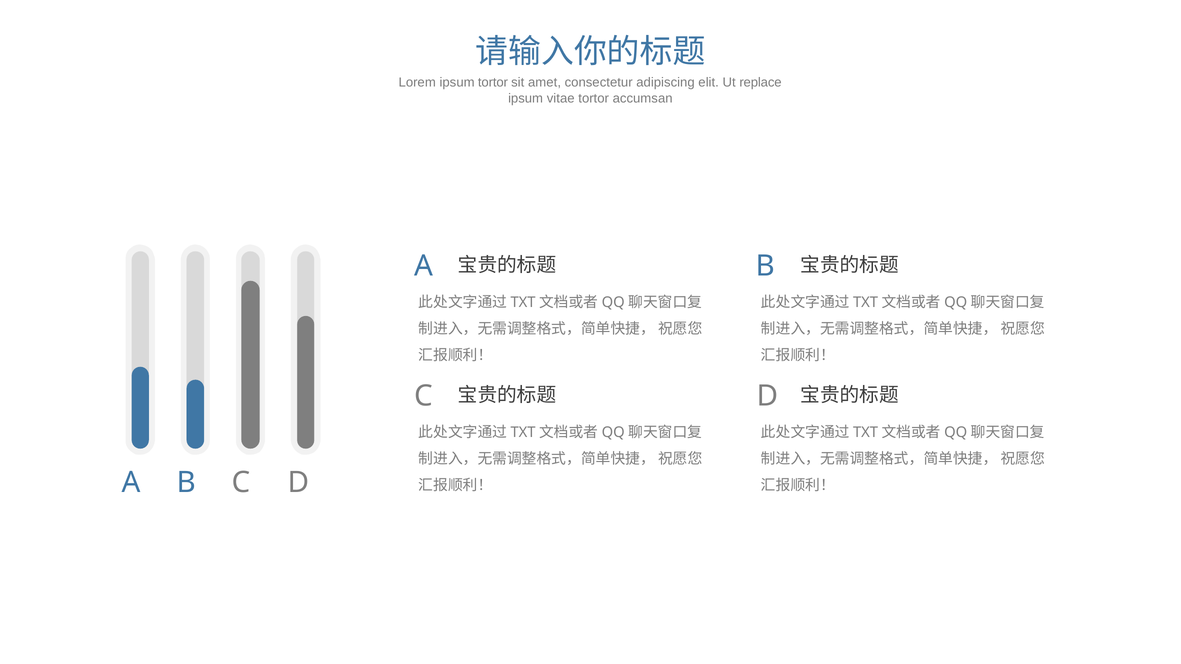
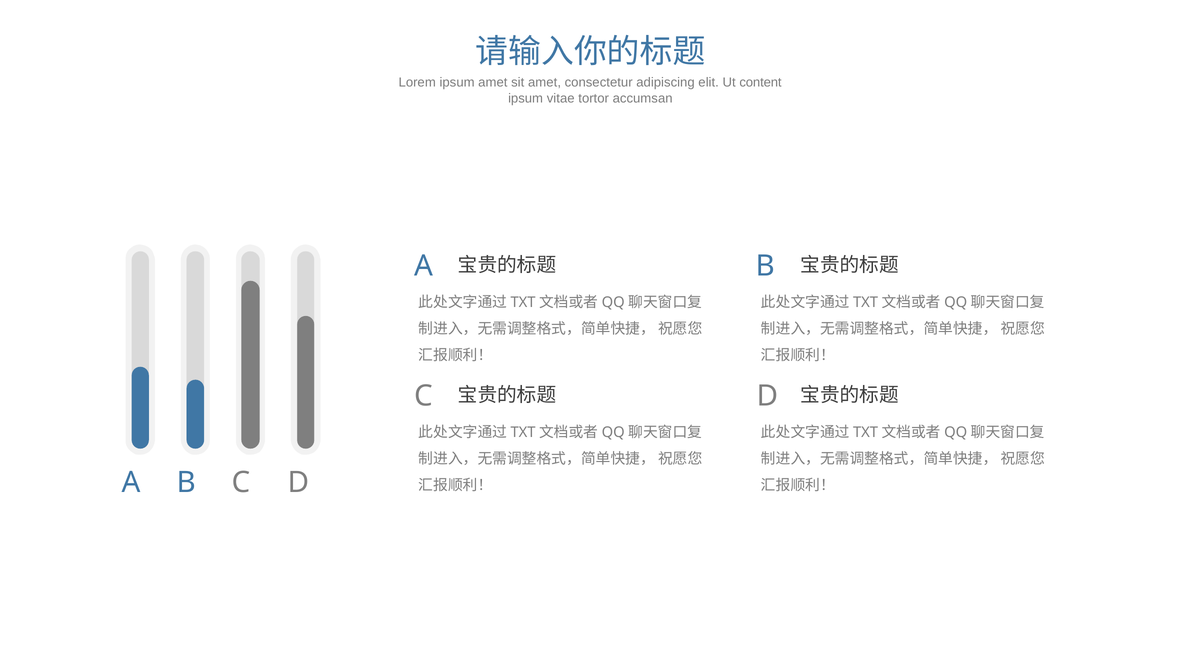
ipsum tortor: tortor -> amet (493, 83)
replace: replace -> content (760, 83)
